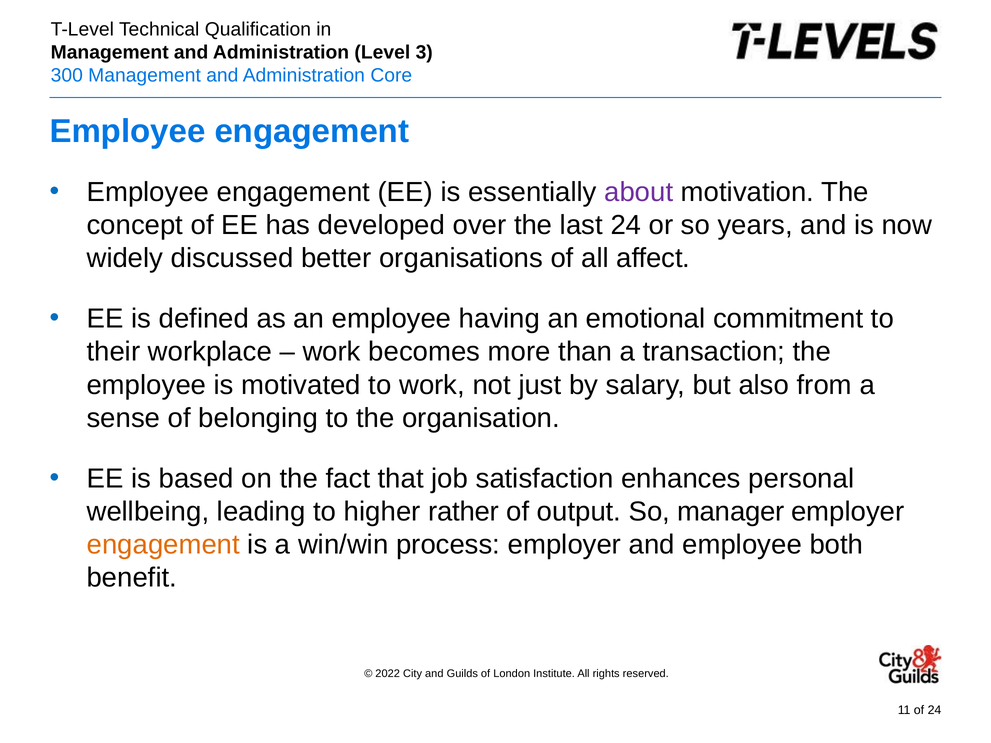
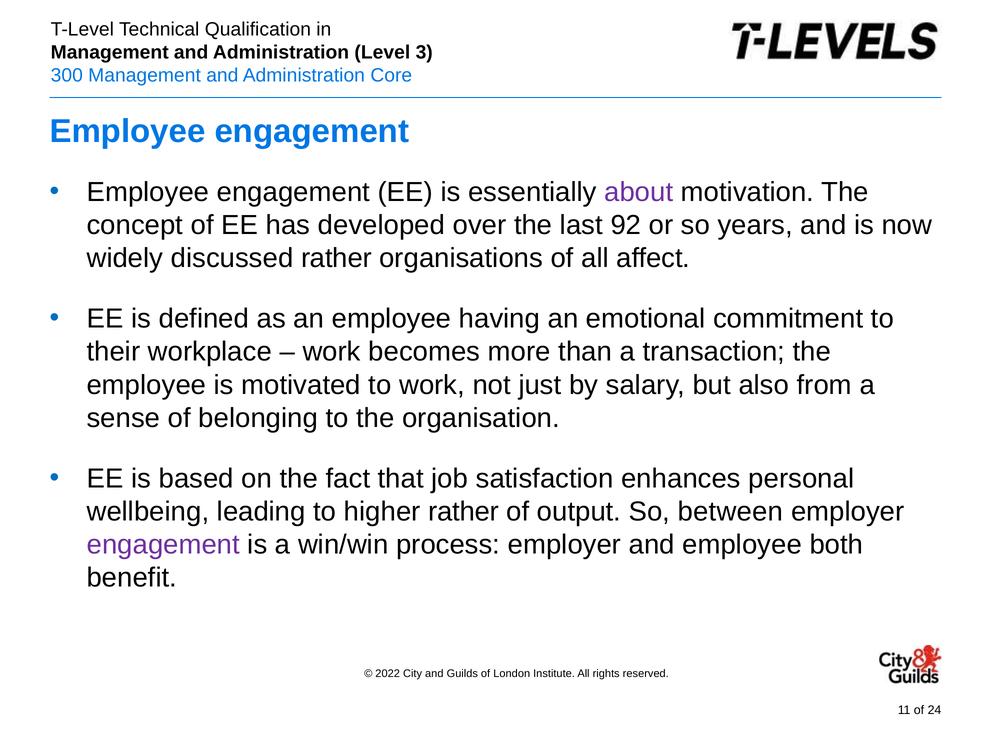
last 24: 24 -> 92 (626, 225)
discussed better: better -> rather (336, 258)
manager: manager -> between (731, 512)
engagement colour: orange -> purple (163, 545)
